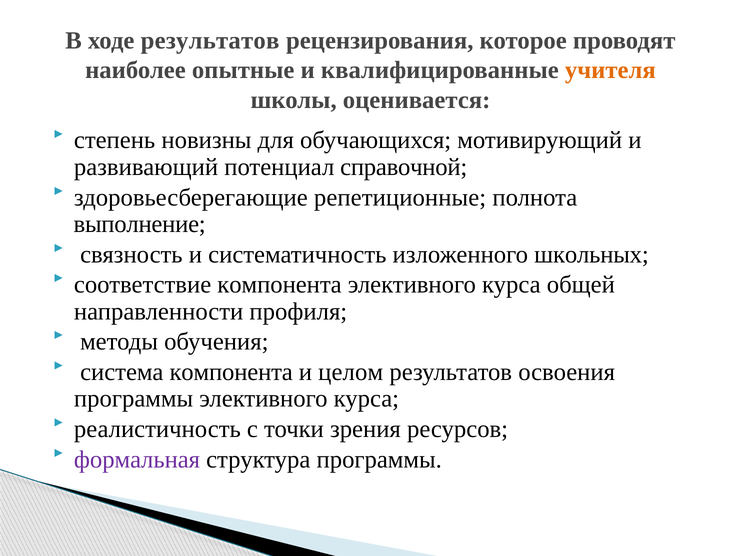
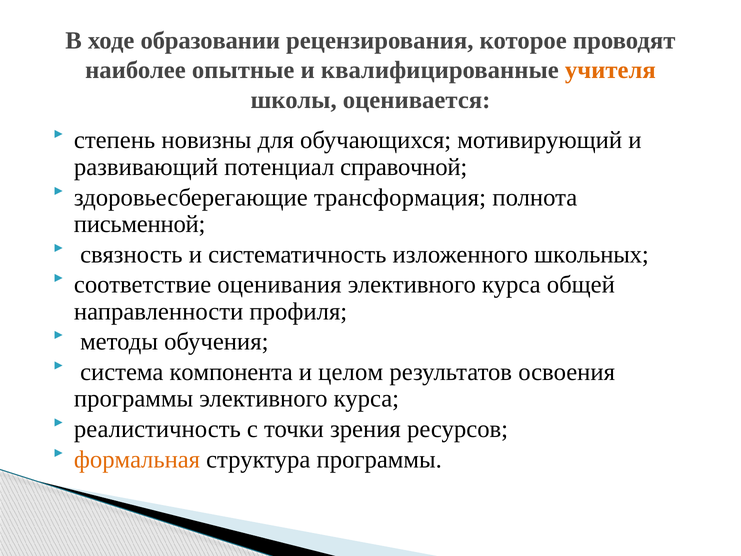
ходе результатов: результатов -> образовании (210, 41)
репетиционные: репетиционные -> трансформация (400, 197)
выполнение: выполнение -> письменной (140, 224)
соответствие компонента: компонента -> оценивания (279, 285)
формальная colour: purple -> orange (137, 459)
